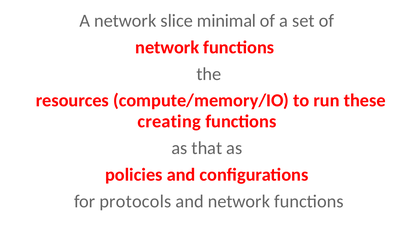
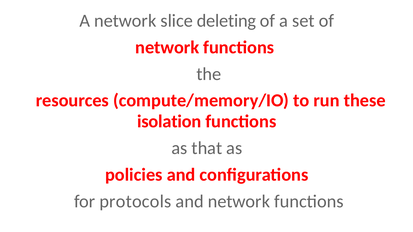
minimal: minimal -> deleting (227, 21)
creating: creating -> isolation (169, 122)
